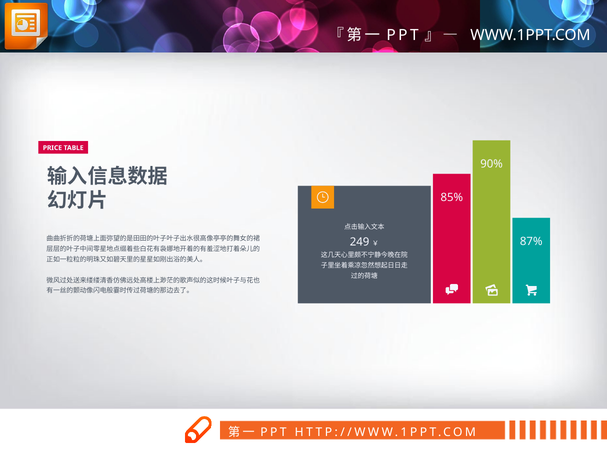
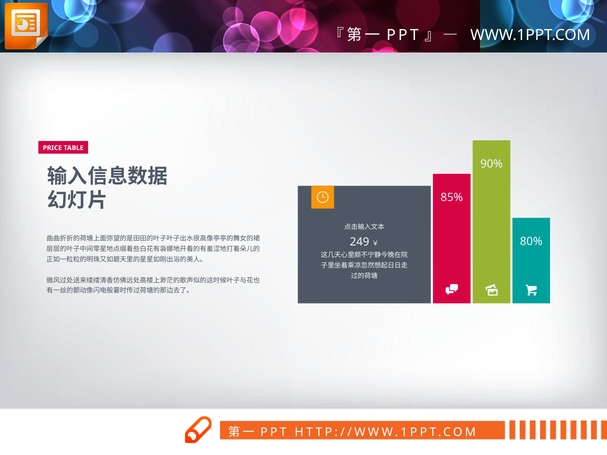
87%: 87% -> 80% (531, 241)
